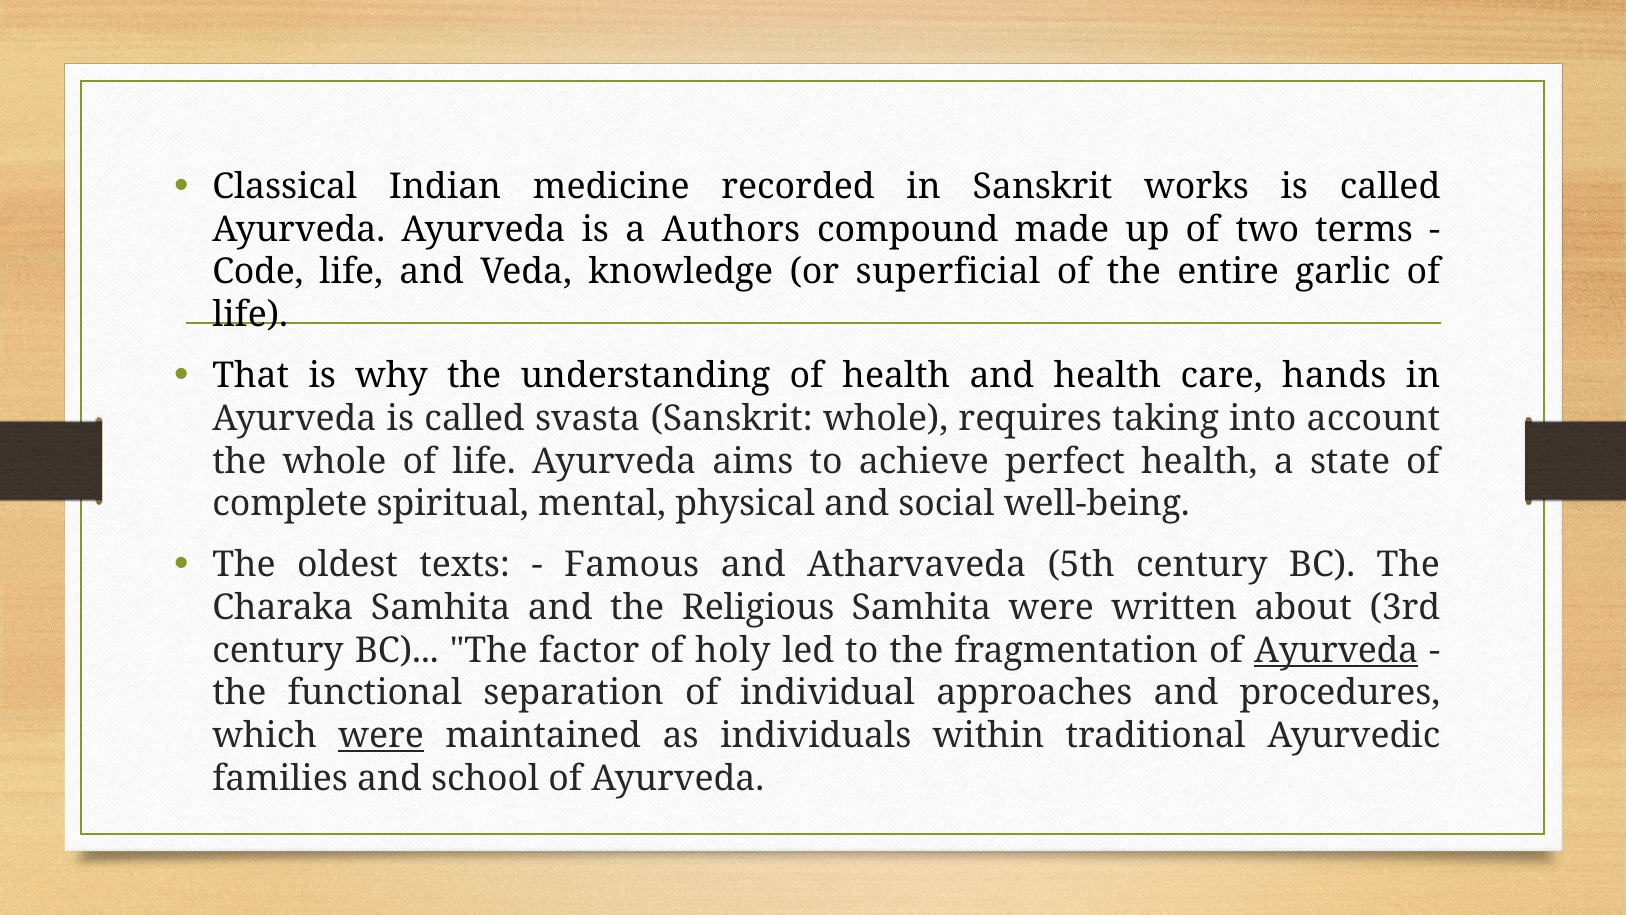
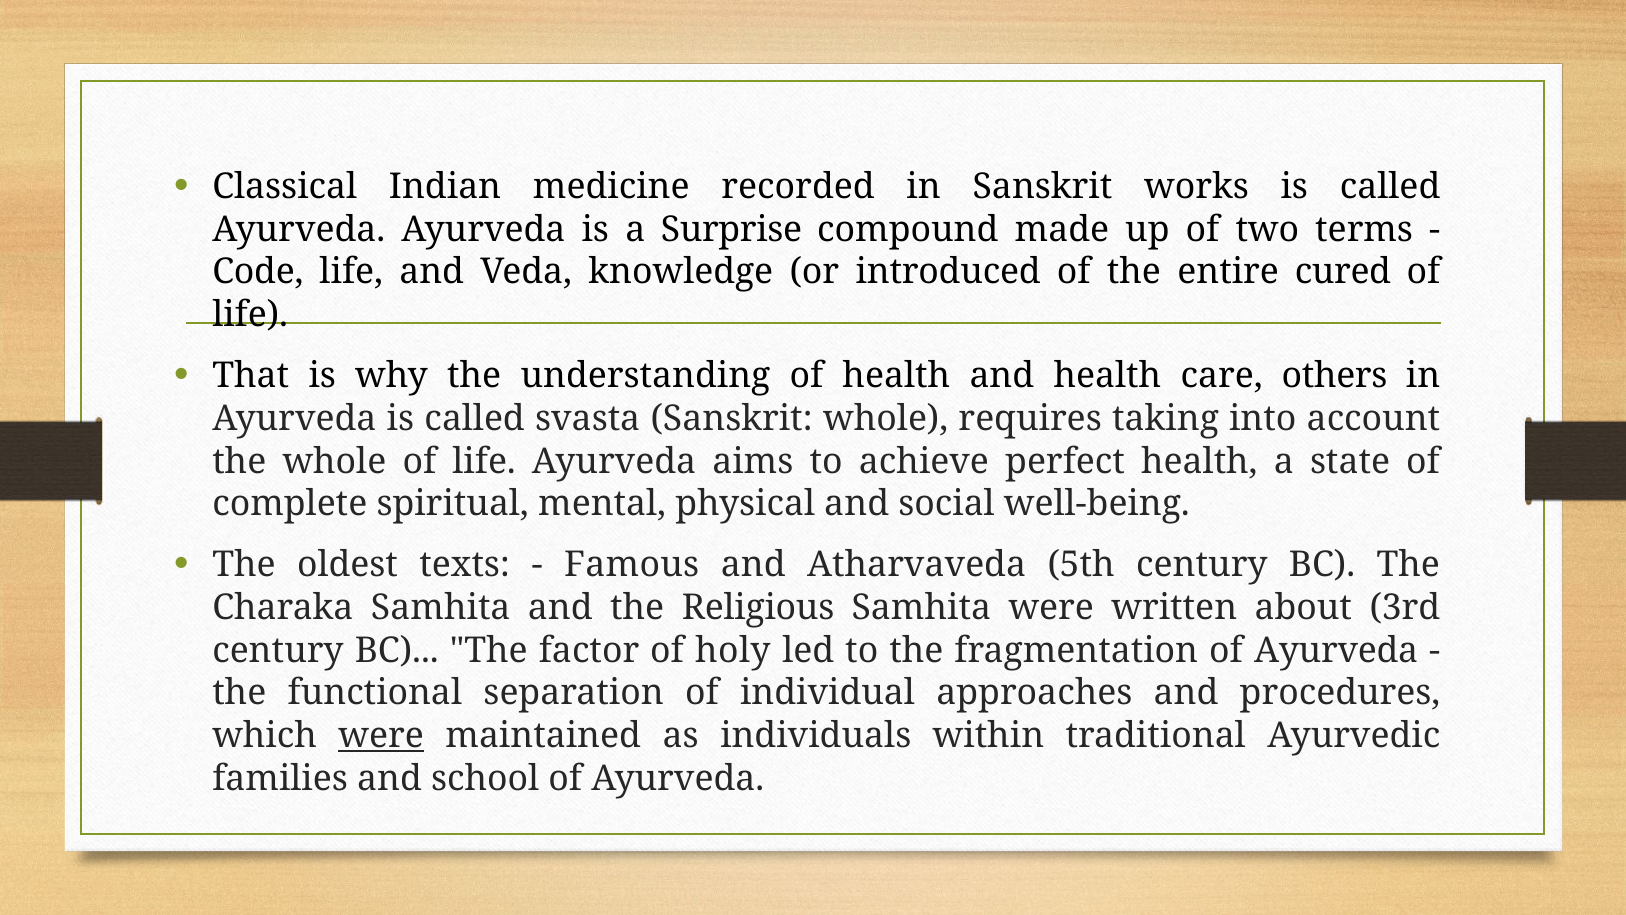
Authors: Authors -> Surprise (731, 229)
superficial: superficial -> introduced (948, 272)
garlic: garlic -> cured (1343, 272)
hands: hands -> others (1335, 376)
Ayurveda underline: present -> none (1336, 650)
